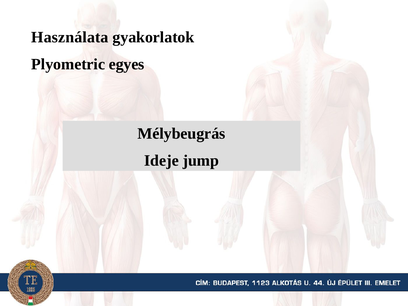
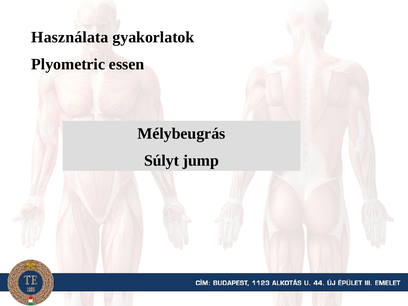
egyes: egyes -> essen (127, 64)
Ideje: Ideje -> Súlyt (162, 160)
